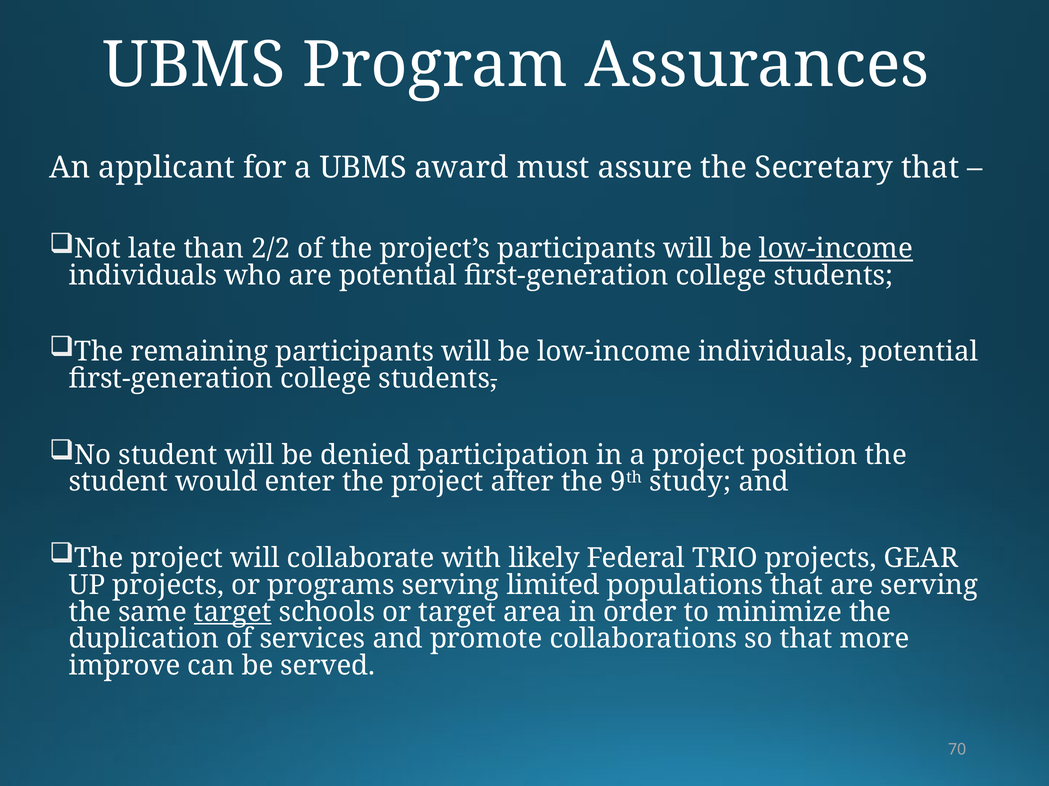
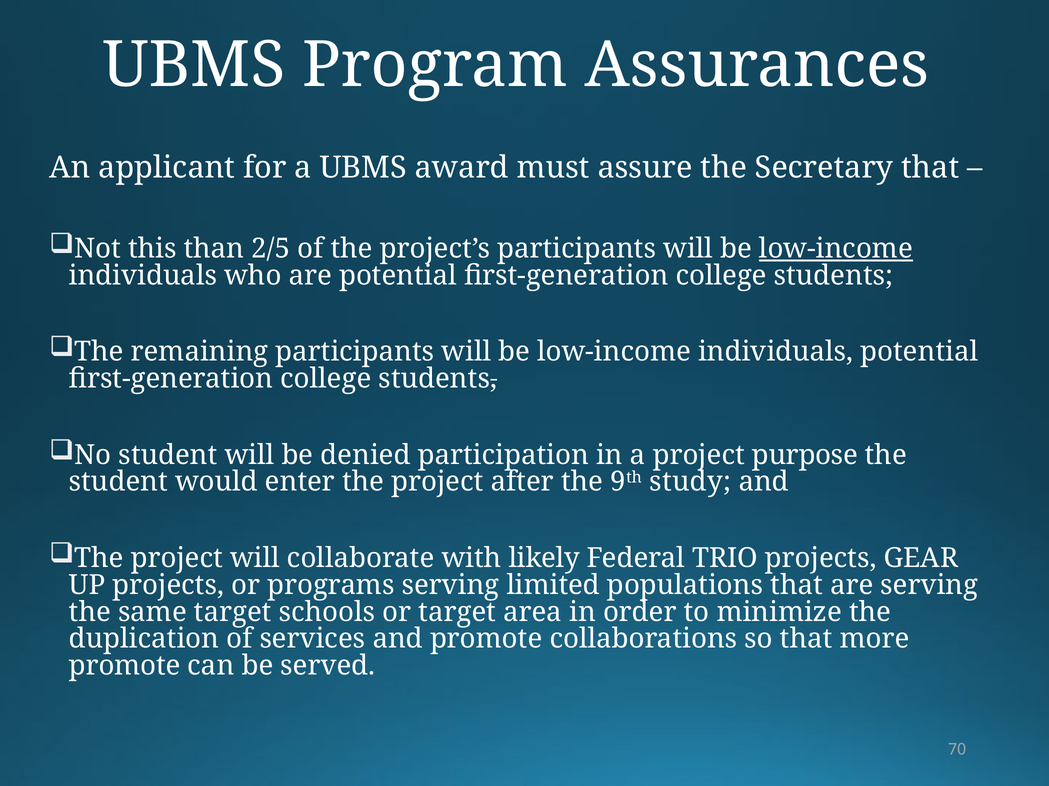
late: late -> this (152, 249)
2/2: 2/2 -> 2/5 (271, 249)
position: position -> purpose (805, 455)
target underline: present -> none (233, 612)
improve: improve -> promote (125, 666)
